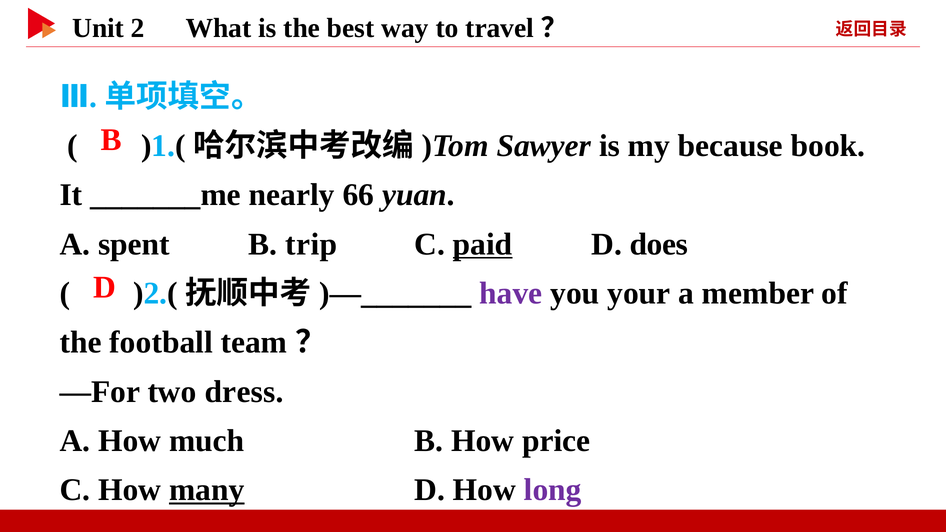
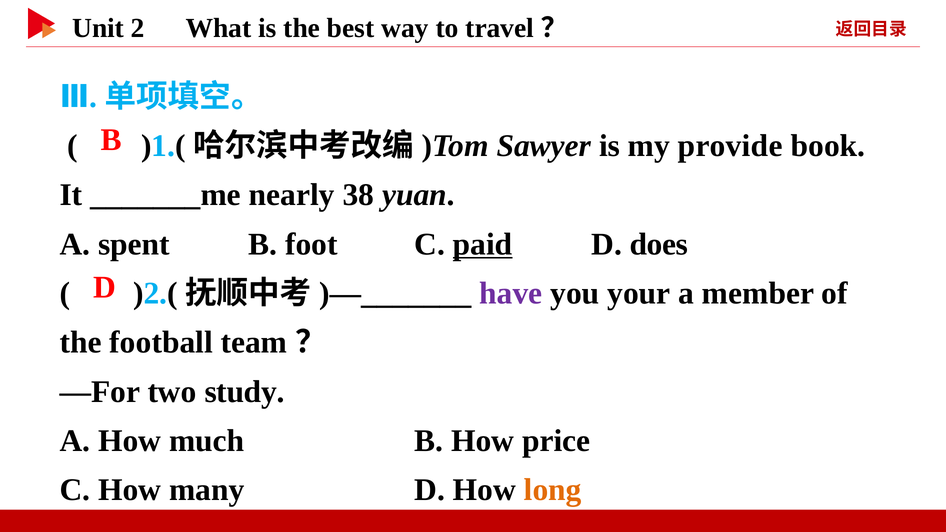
because: because -> provide (730, 146)
66: 66 -> 38 (358, 195)
trip: trip -> foot (311, 244)
dress: dress -> study (244, 392)
many underline: present -> none (207, 490)
long colour: purple -> orange (553, 490)
